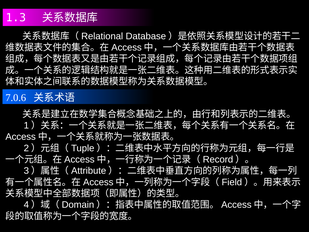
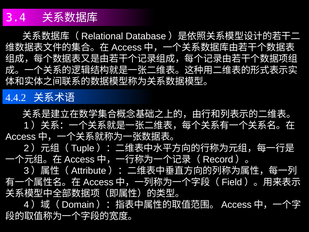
1.3: 1.3 -> 3.4 (16, 18)
7.0.6: 7.0.6 -> 4.4.2 (16, 98)
